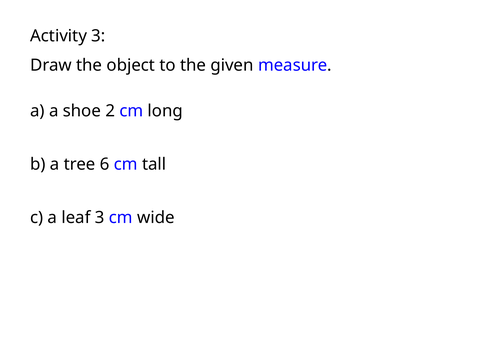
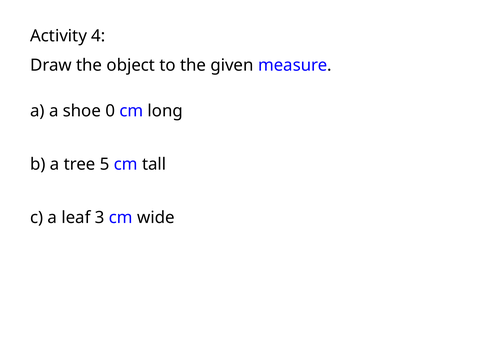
Activity 3: 3 -> 4 (98, 36)
2: 2 -> 0 (110, 111)
6: 6 -> 5 (105, 164)
